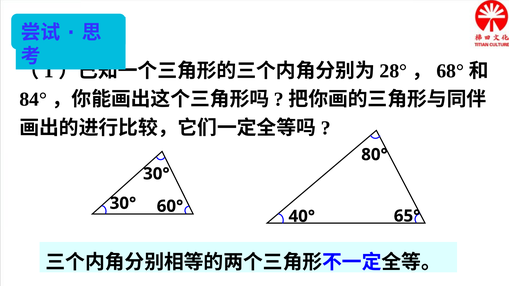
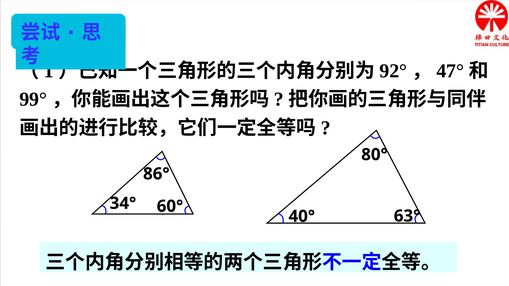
28°: 28° -> 92° (393, 71)
68°: 68° -> 47° (450, 71)
84°: 84° -> 99° (33, 99)
30°: 30° -> 86° (156, 174)
30°: 30° -> 34° (123, 203)
65°: 65° -> 63° (407, 216)
